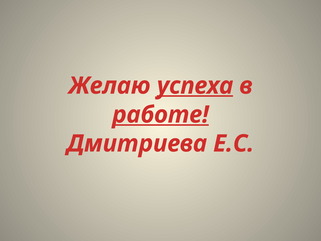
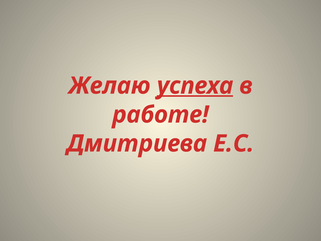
работе underline: present -> none (160, 115)
